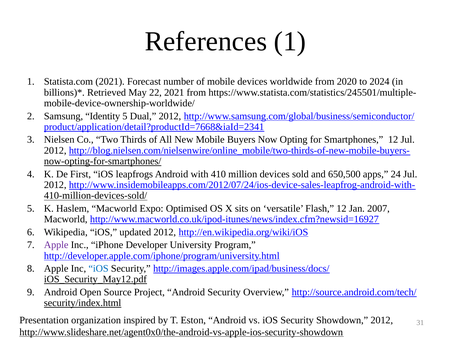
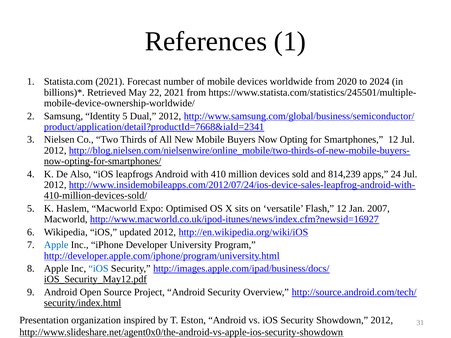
First: First -> Also (81, 174)
650,500: 650,500 -> 814,239 (344, 174)
Apple colour: purple -> blue (56, 245)
